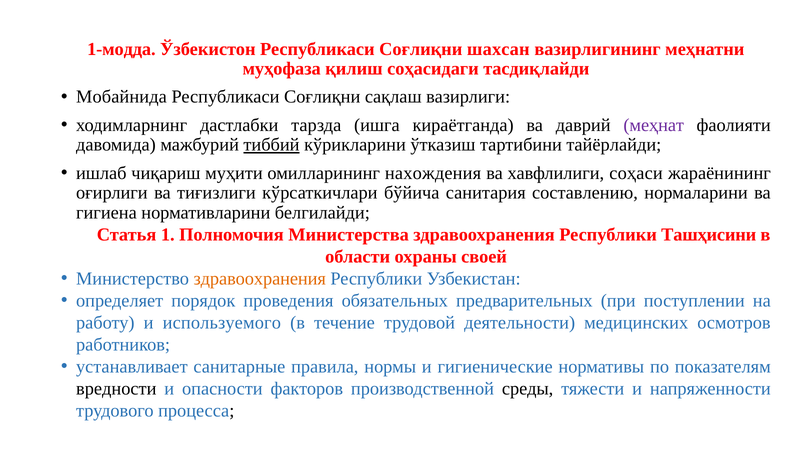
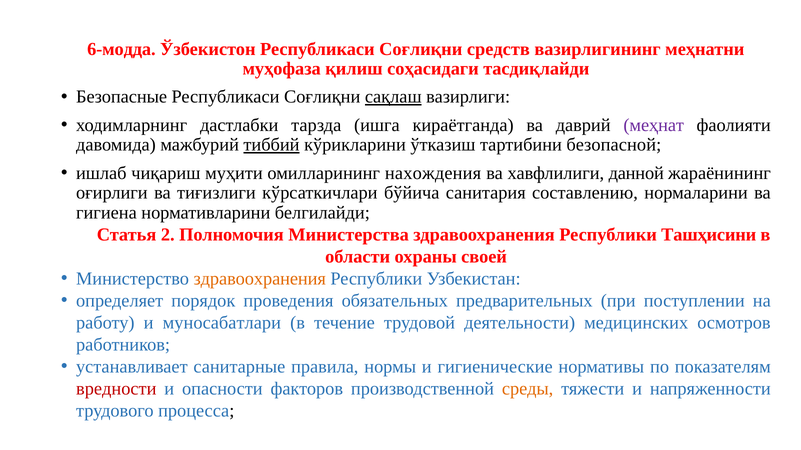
1-модда: 1-модда -> 6-модда (121, 49)
шахсан: шахсан -> средств (498, 49)
Мобайнида: Мобайнида -> Безопасные (122, 97)
сақлаш underline: none -> present (393, 97)
тайёрлайди: тайёрлайди -> безопасной (614, 145)
соҳаси: соҳаси -> данной (636, 173)
1: 1 -> 2 (168, 235)
используемого: используемого -> муносабатлари (222, 323)
вредности colour: black -> red (116, 389)
среды colour: black -> orange (528, 389)
